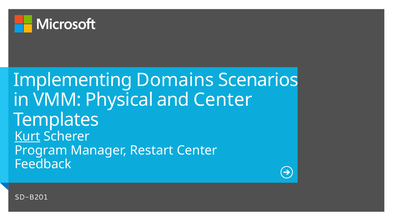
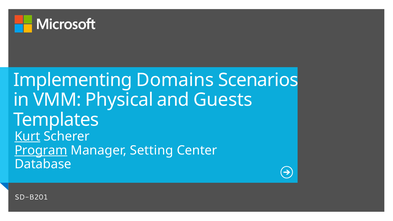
and Center: Center -> Guests (223, 100)
Program underline: none -> present (41, 150)
Restart: Restart -> Setting (152, 150)
Feedback: Feedback -> Database (43, 164)
